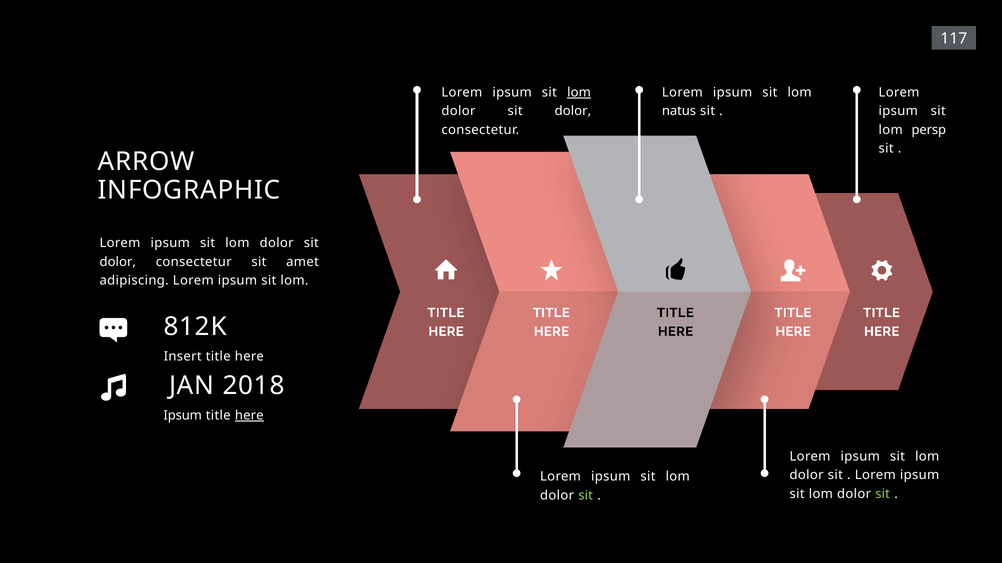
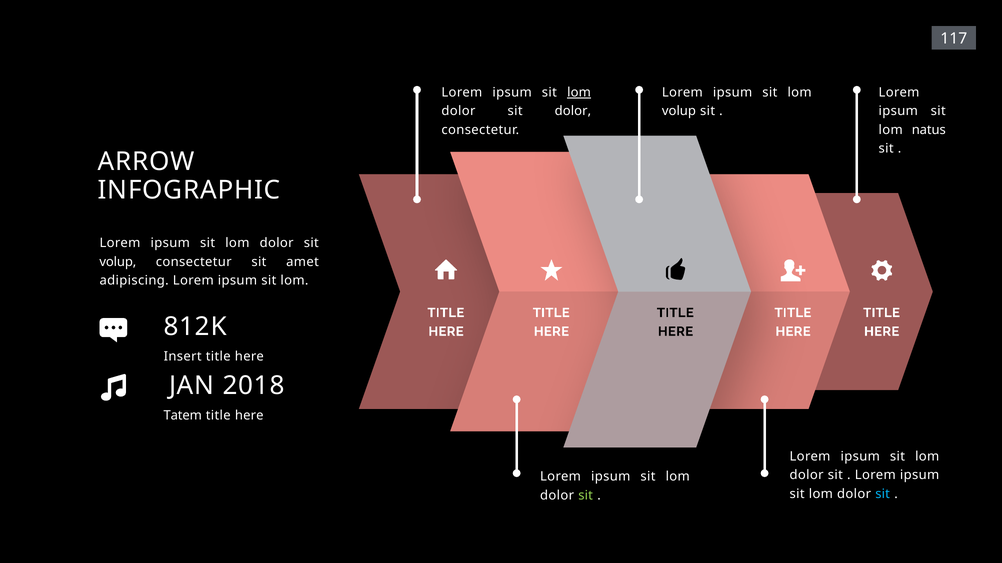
natus: natus -> volup (679, 111)
persp: persp -> natus (929, 130)
dolor: dolor -> volup (118, 262)
Ipsum: Ipsum -> Tatem (183, 416)
here underline: present -> none (249, 416)
sit colour: light green -> light blue (883, 494)
